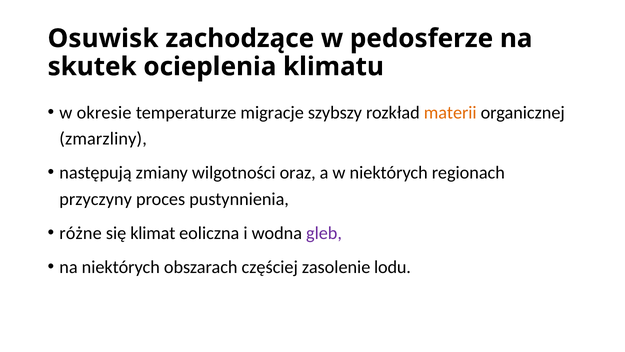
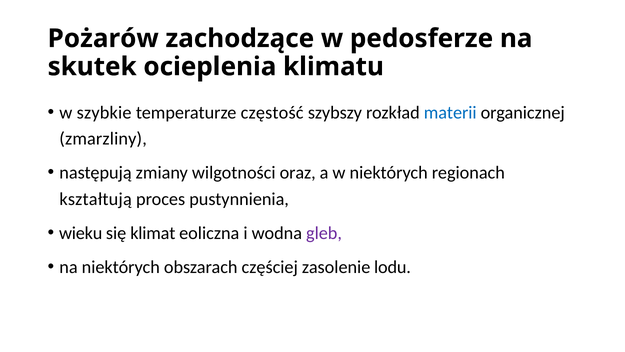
Osuwisk: Osuwisk -> Pożarów (103, 38)
okresie: okresie -> szybkie (104, 112)
migracje: migracje -> częstość (272, 112)
materii colour: orange -> blue (450, 112)
przyczyny: przyczyny -> kształtują (96, 199)
różne: różne -> wieku (81, 233)
